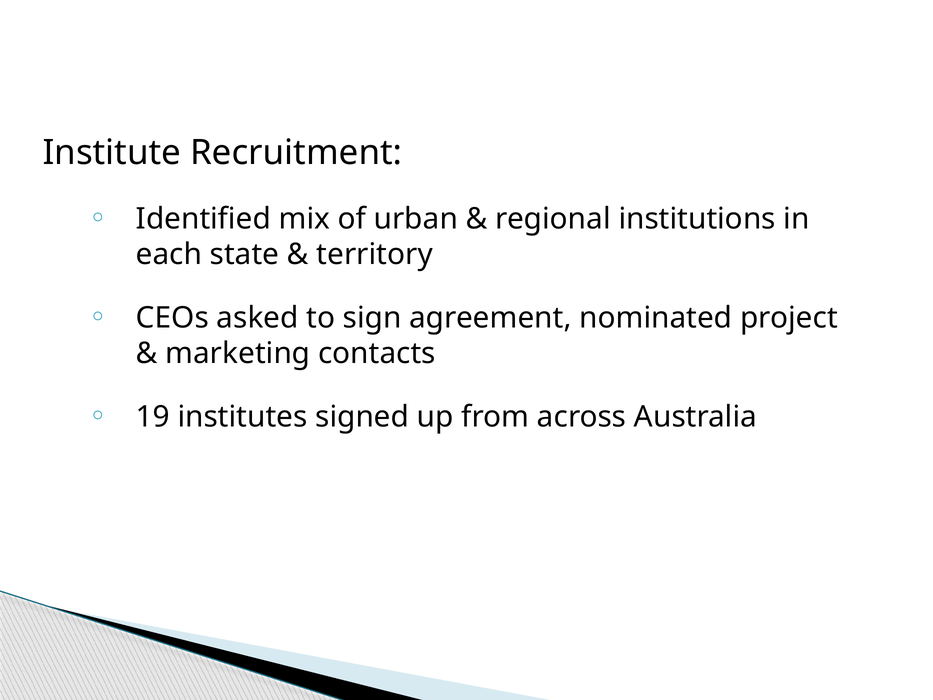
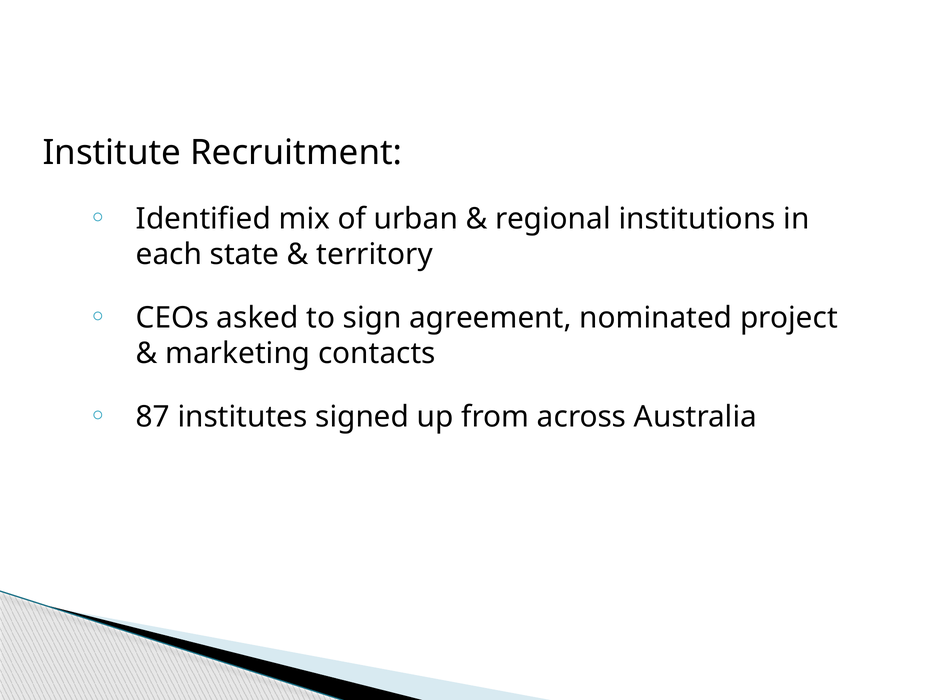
19: 19 -> 87 (153, 417)
